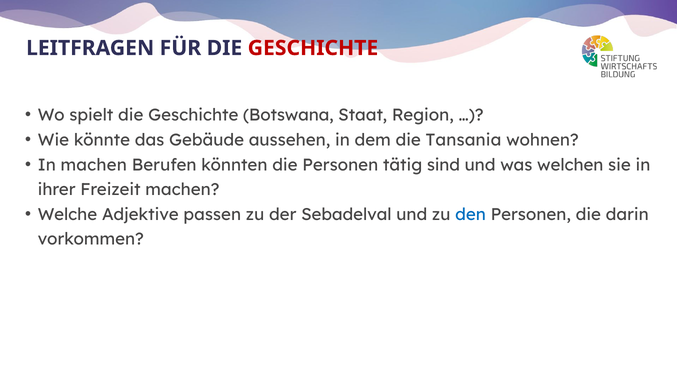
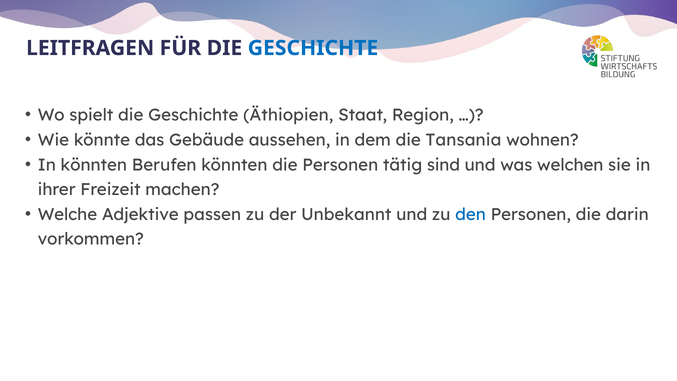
GESCHICHTE colour: red -> blue (313, 48)
Botswana: Botswana -> Äthiopien (288, 115)
In machen: machen -> könnten (94, 165)
Sebadelval: Sebadelval -> Unbekannt (346, 215)
